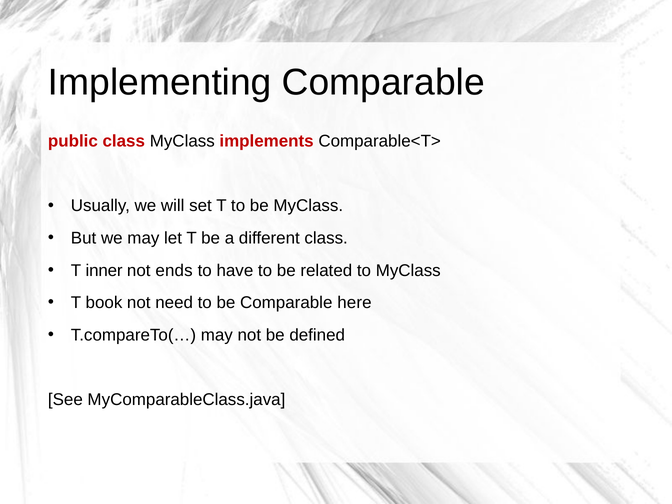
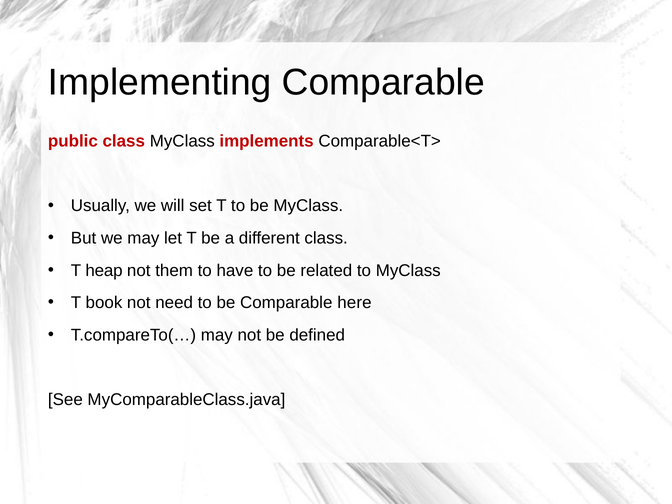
inner: inner -> heap (104, 270)
ends: ends -> them (174, 270)
